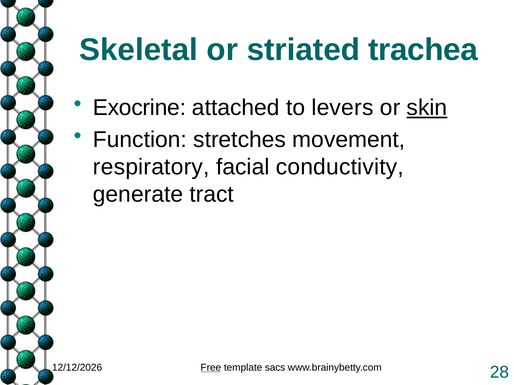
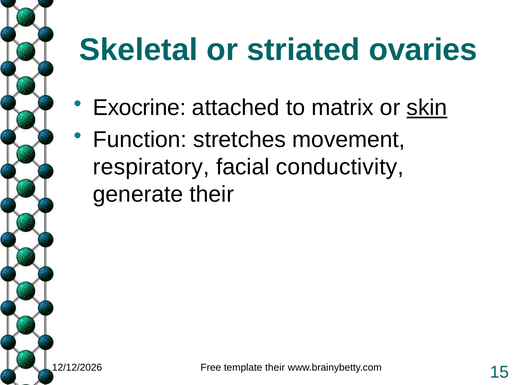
trachea: trachea -> ovaries (423, 50)
levers: levers -> matrix (343, 108)
generate tract: tract -> their (212, 195)
Free underline: present -> none (211, 368)
template sacs: sacs -> their (275, 368)
28: 28 -> 15 (499, 373)
